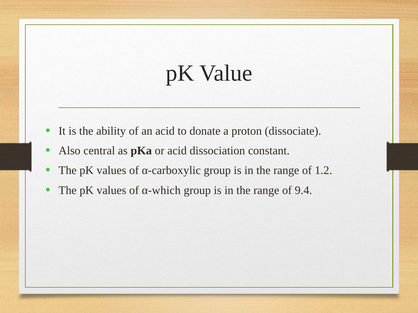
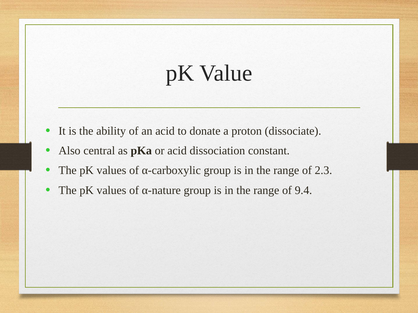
1.2: 1.2 -> 2.3 (323, 171)
α-which: α-which -> α-nature (161, 191)
